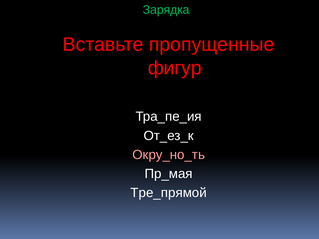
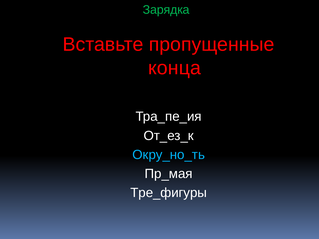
фигур: фигур -> конца (175, 68)
Окру_но_ть colour: pink -> light blue (169, 155)
Тре_прямой: Тре_прямой -> Тре_фигуры (169, 193)
